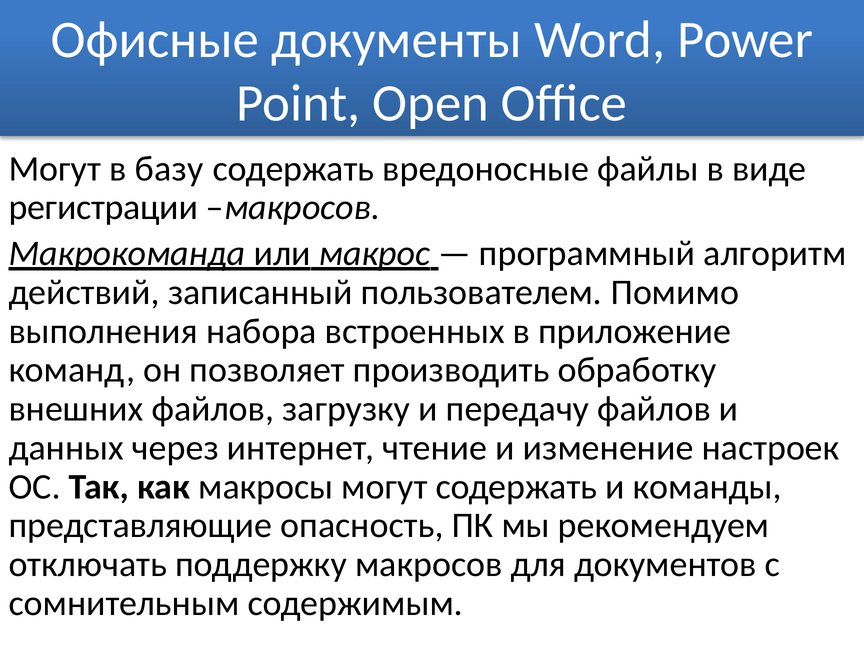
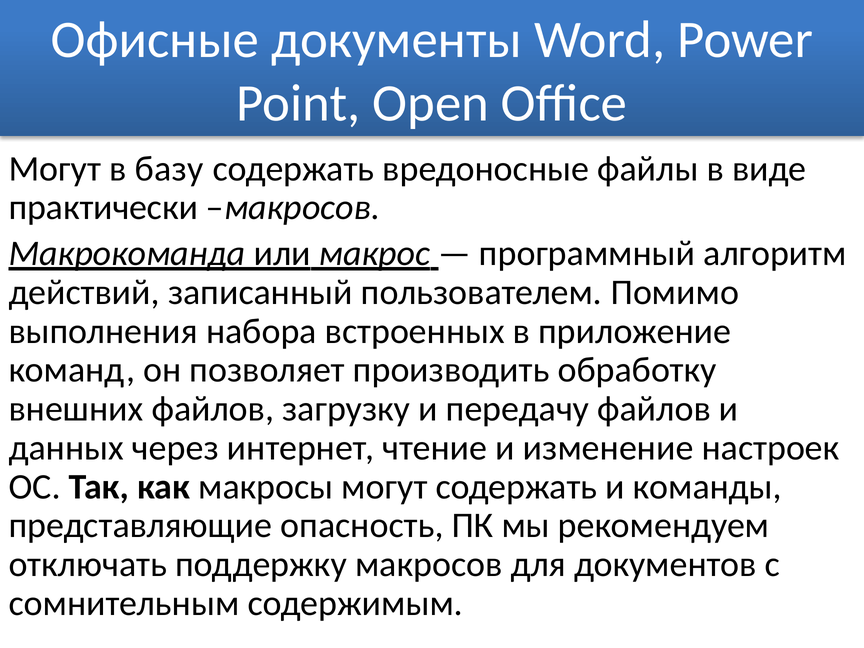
регистрации: регистрации -> практически (103, 208)
